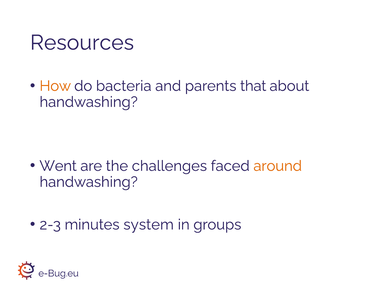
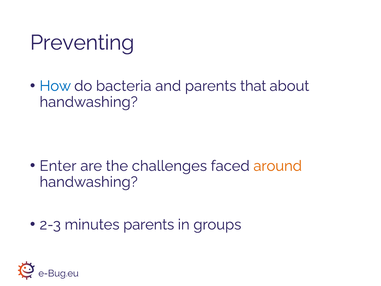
Resources: Resources -> Preventing (82, 43)
How colour: orange -> blue (55, 86)
Went: Went -> Enter (58, 166)
minutes system: system -> parents (149, 224)
